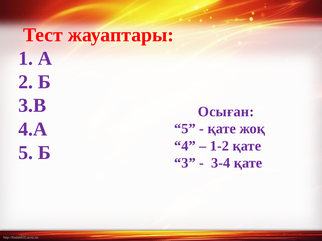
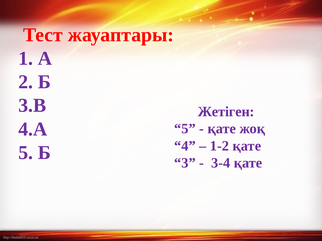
Осыған: Осыған -> Жетіген (226, 112)
